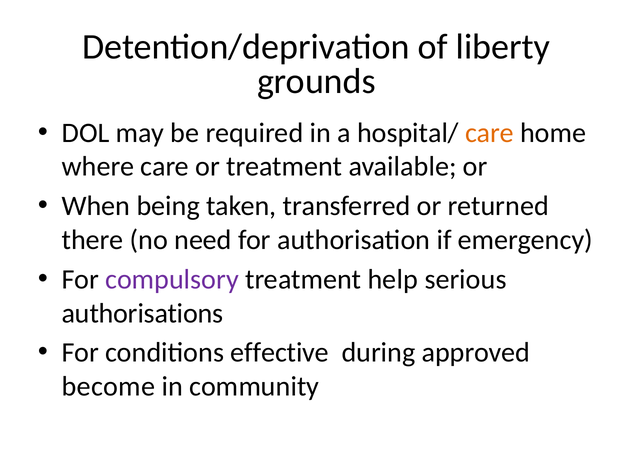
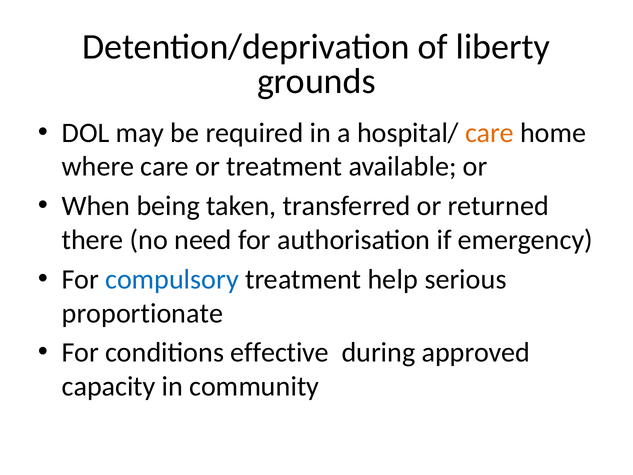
compulsory colour: purple -> blue (172, 279)
authorisations: authorisations -> proportionate (142, 313)
become: become -> capacity (109, 386)
